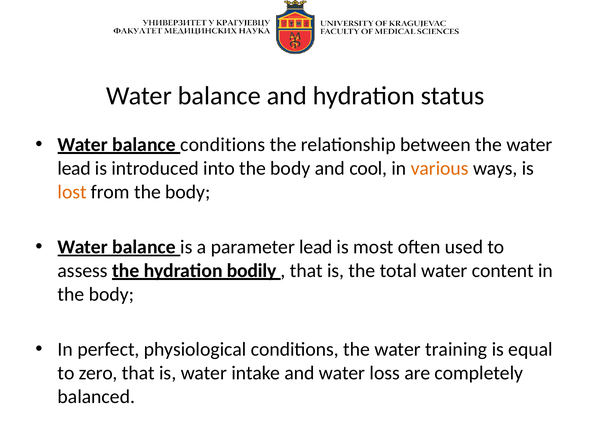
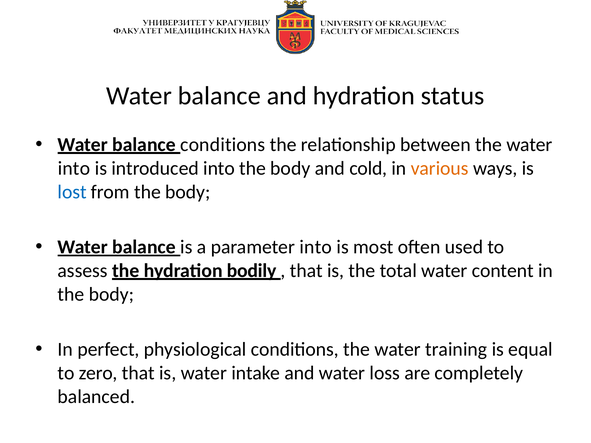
lead: lead -> into (74, 168)
cool: cool -> cold (368, 168)
lost colour: orange -> blue (72, 192)
parameter lead: lead -> into (316, 247)
